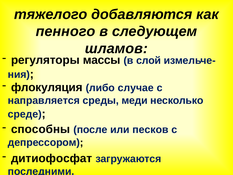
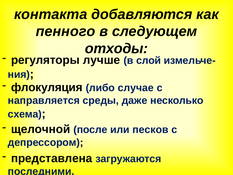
тяжелого: тяжелого -> контакта (51, 14)
шламов: шламов -> отходы (116, 48)
массы: массы -> лучше (102, 60)
меди: меди -> даже (134, 100)
среде: среде -> схема (25, 114)
способны: способны -> щелочной (41, 129)
дитиофосфат: дитиофосфат -> представлена (52, 158)
